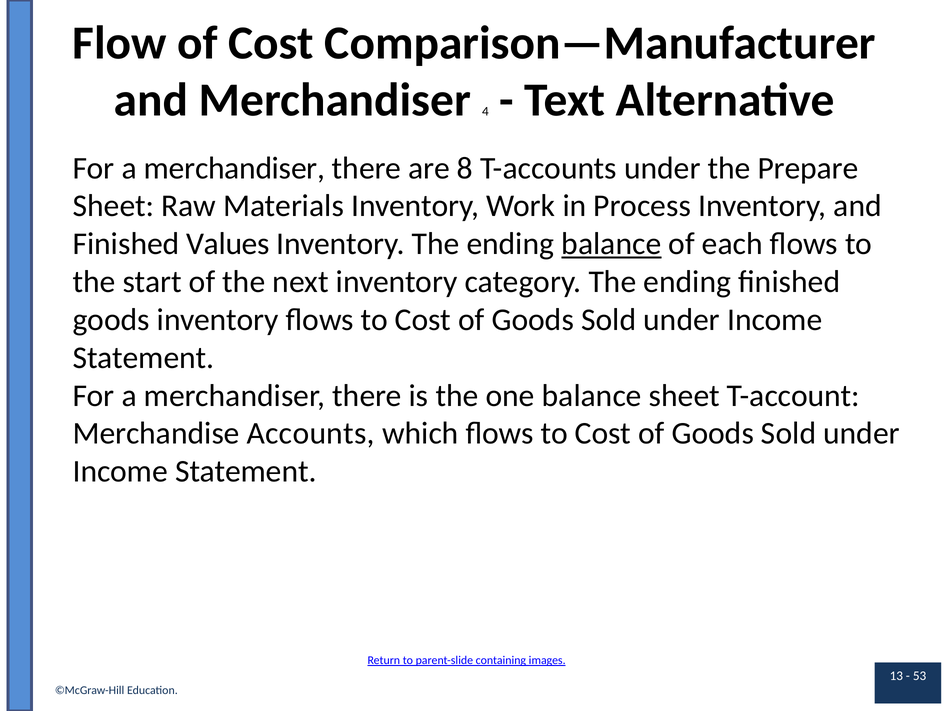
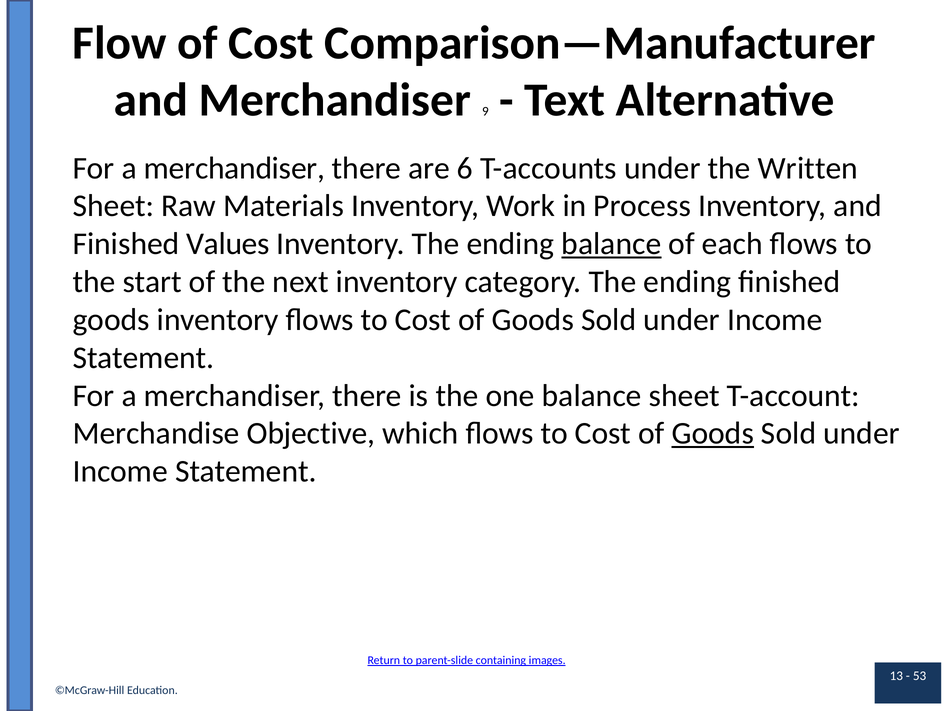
4: 4 -> 9 (485, 112)
8: 8 -> 6 (465, 168)
Prepare: Prepare -> Written (808, 168)
Accounts: Accounts -> Objective (311, 434)
Goods underline: none -> present (713, 434)
